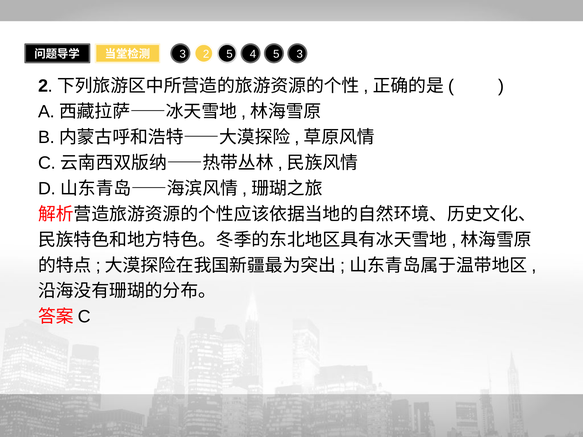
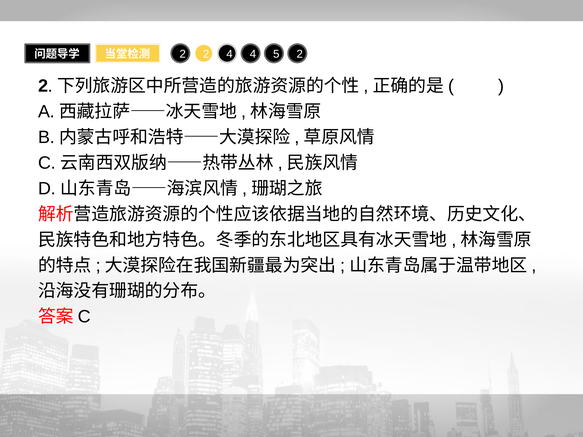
3: 3 -> 2 (183, 54)
2 5: 5 -> 4 (230, 54)
5 3: 3 -> 2 (300, 54)
